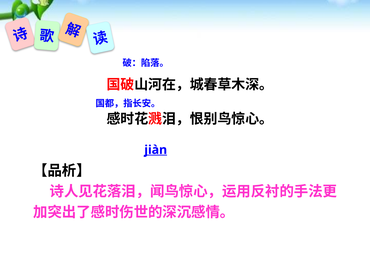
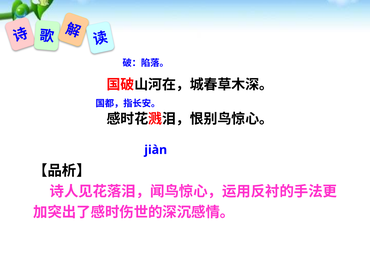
jiàn underline: present -> none (156, 150)
